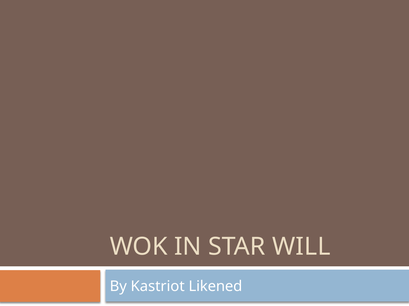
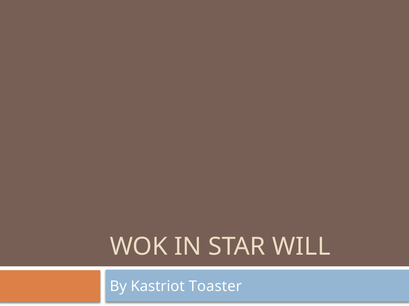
Likened: Likened -> Toaster (215, 287)
